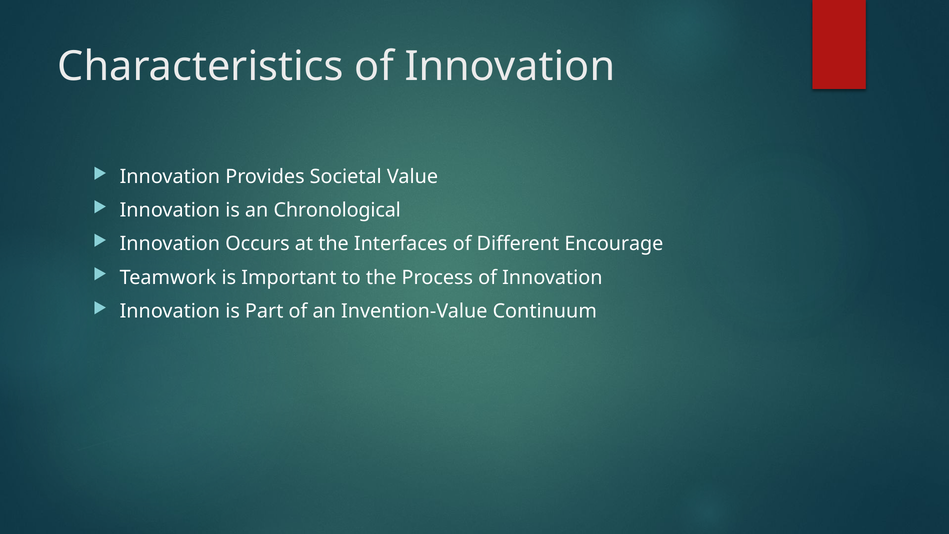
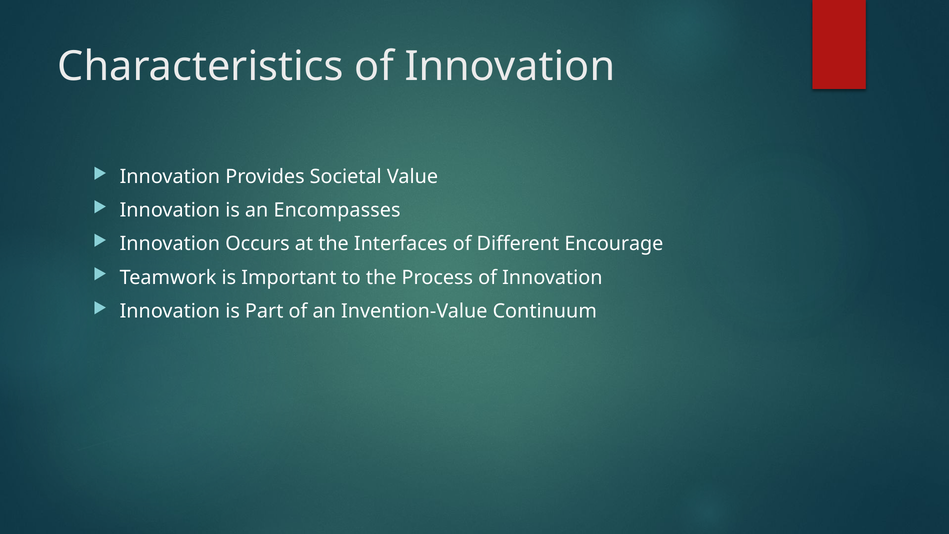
Chronological: Chronological -> Encompasses (337, 210)
